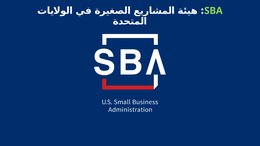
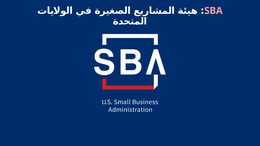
SBA colour: light green -> pink (213, 11)
